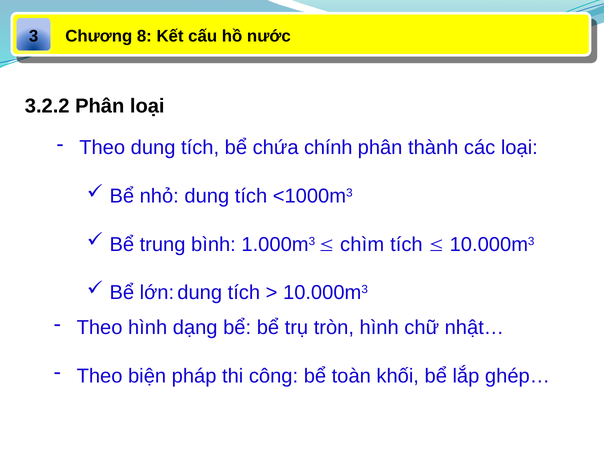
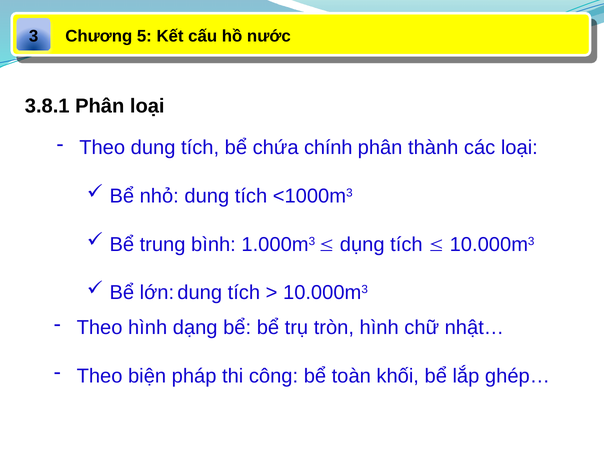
8: 8 -> 5 (144, 36)
3.2.2: 3.2.2 -> 3.8.1 (47, 106)
chìm: chìm -> dụng (362, 244)
